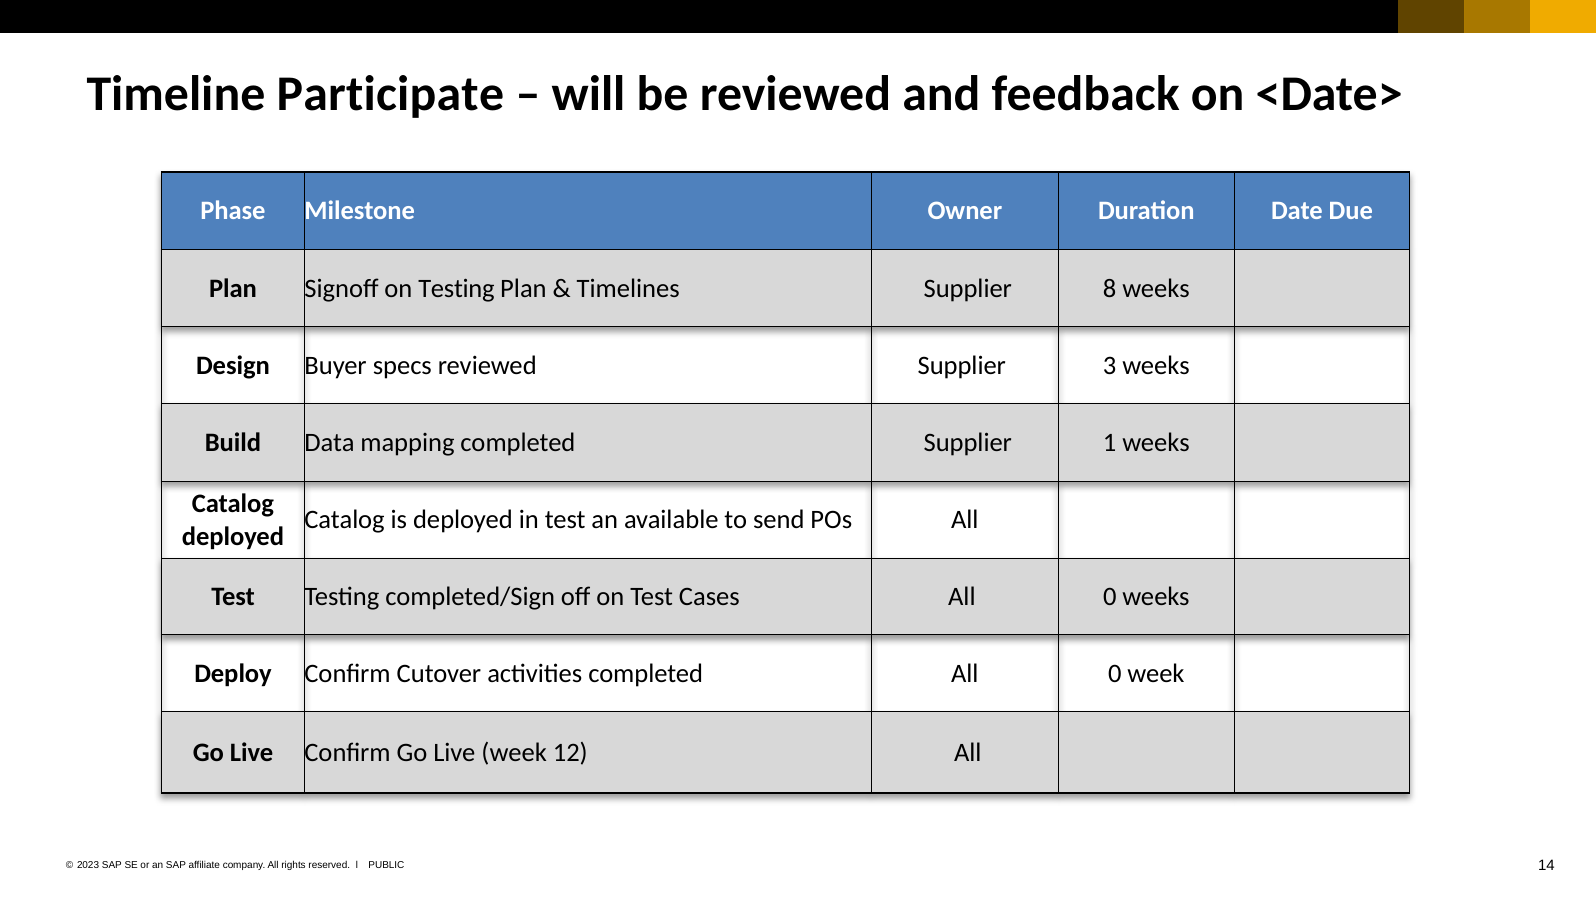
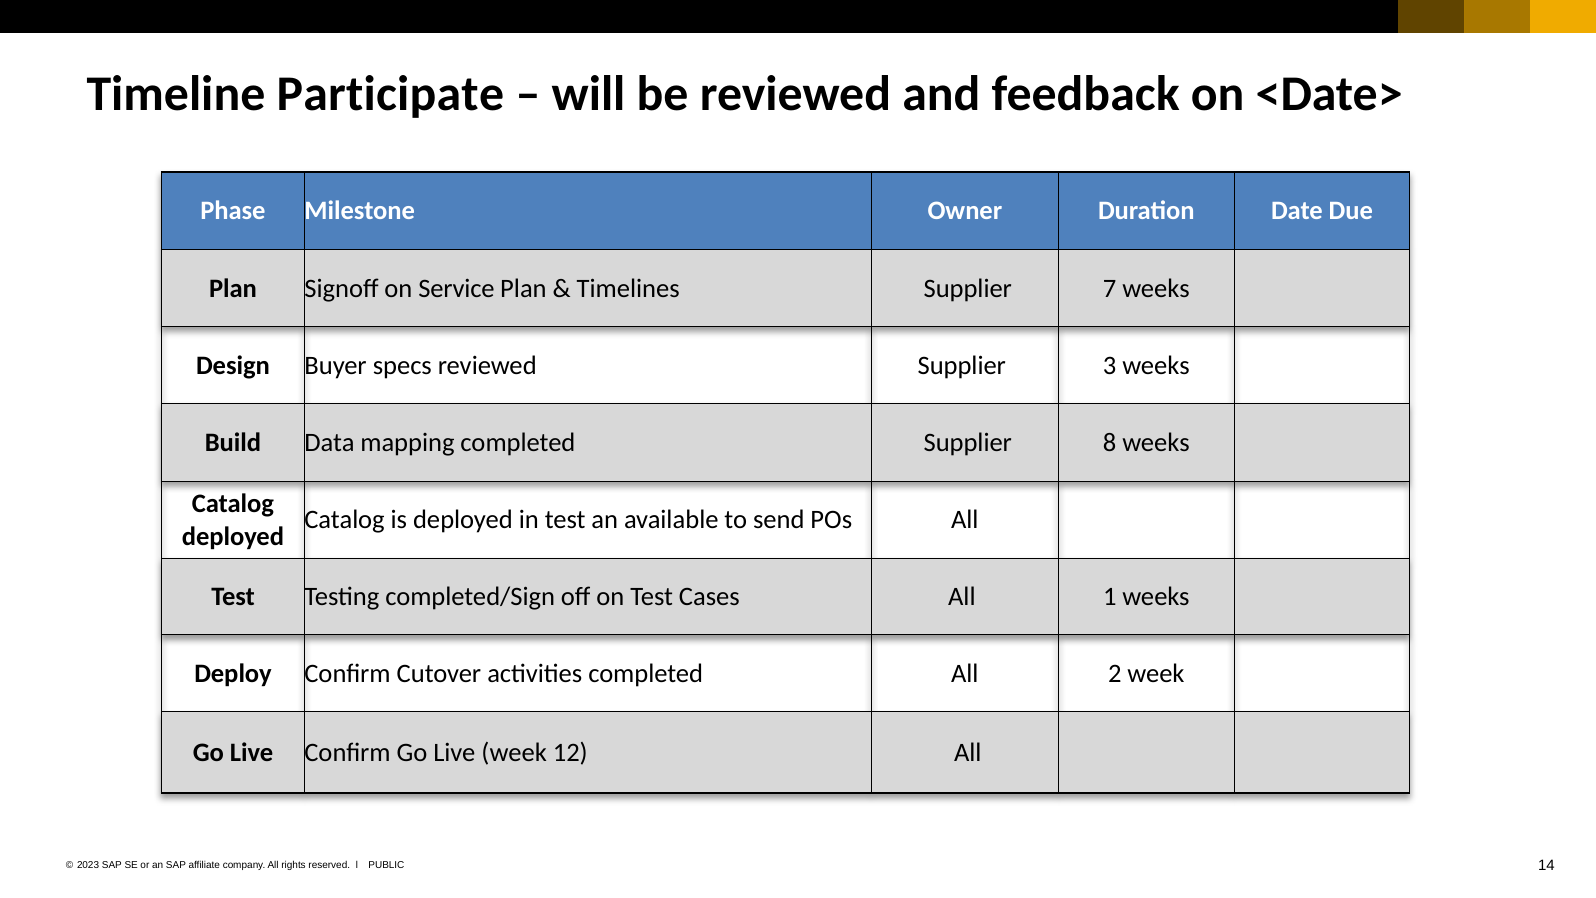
on Testing: Testing -> Service (456, 288)
8: 8 -> 7 (1110, 288)
1: 1 -> 8 (1110, 443)
Cases All 0: 0 -> 1 (1110, 597)
completed All 0: 0 -> 2 (1115, 673)
